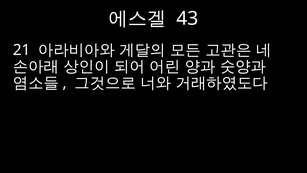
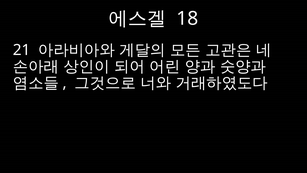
43: 43 -> 18 (187, 18)
